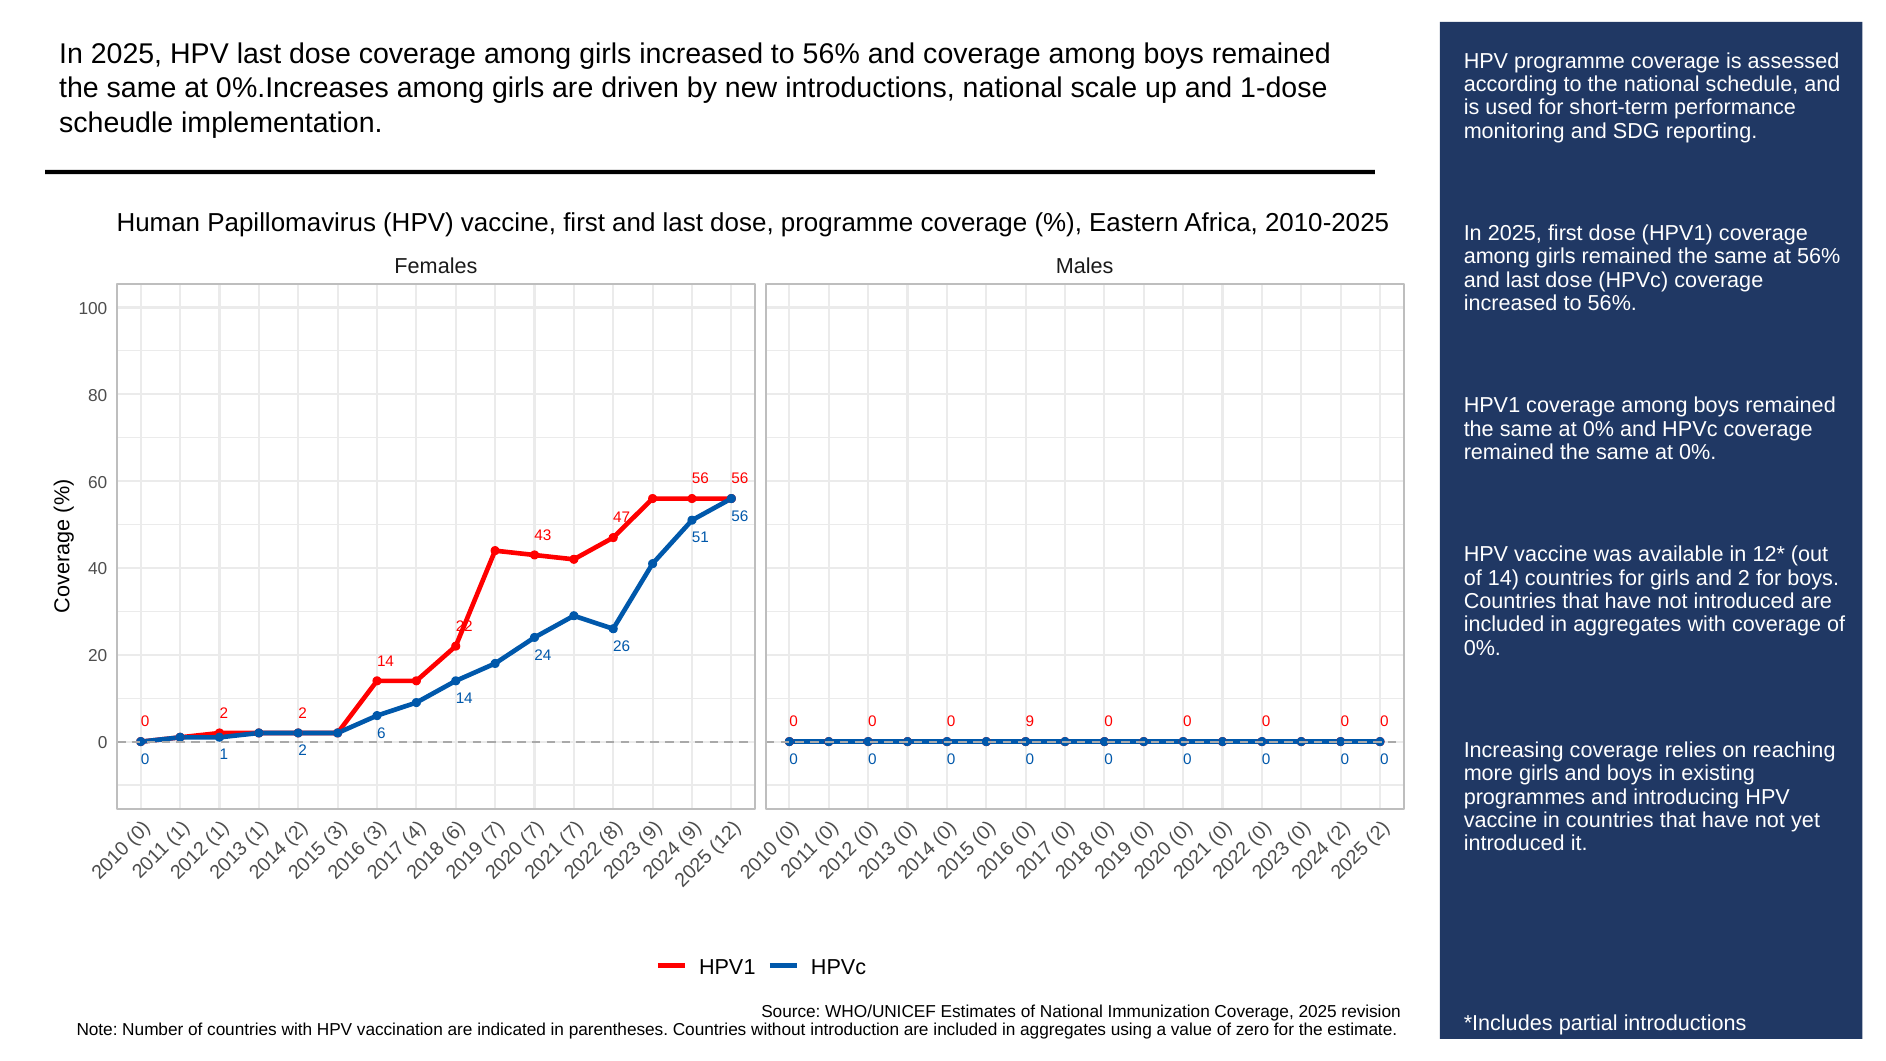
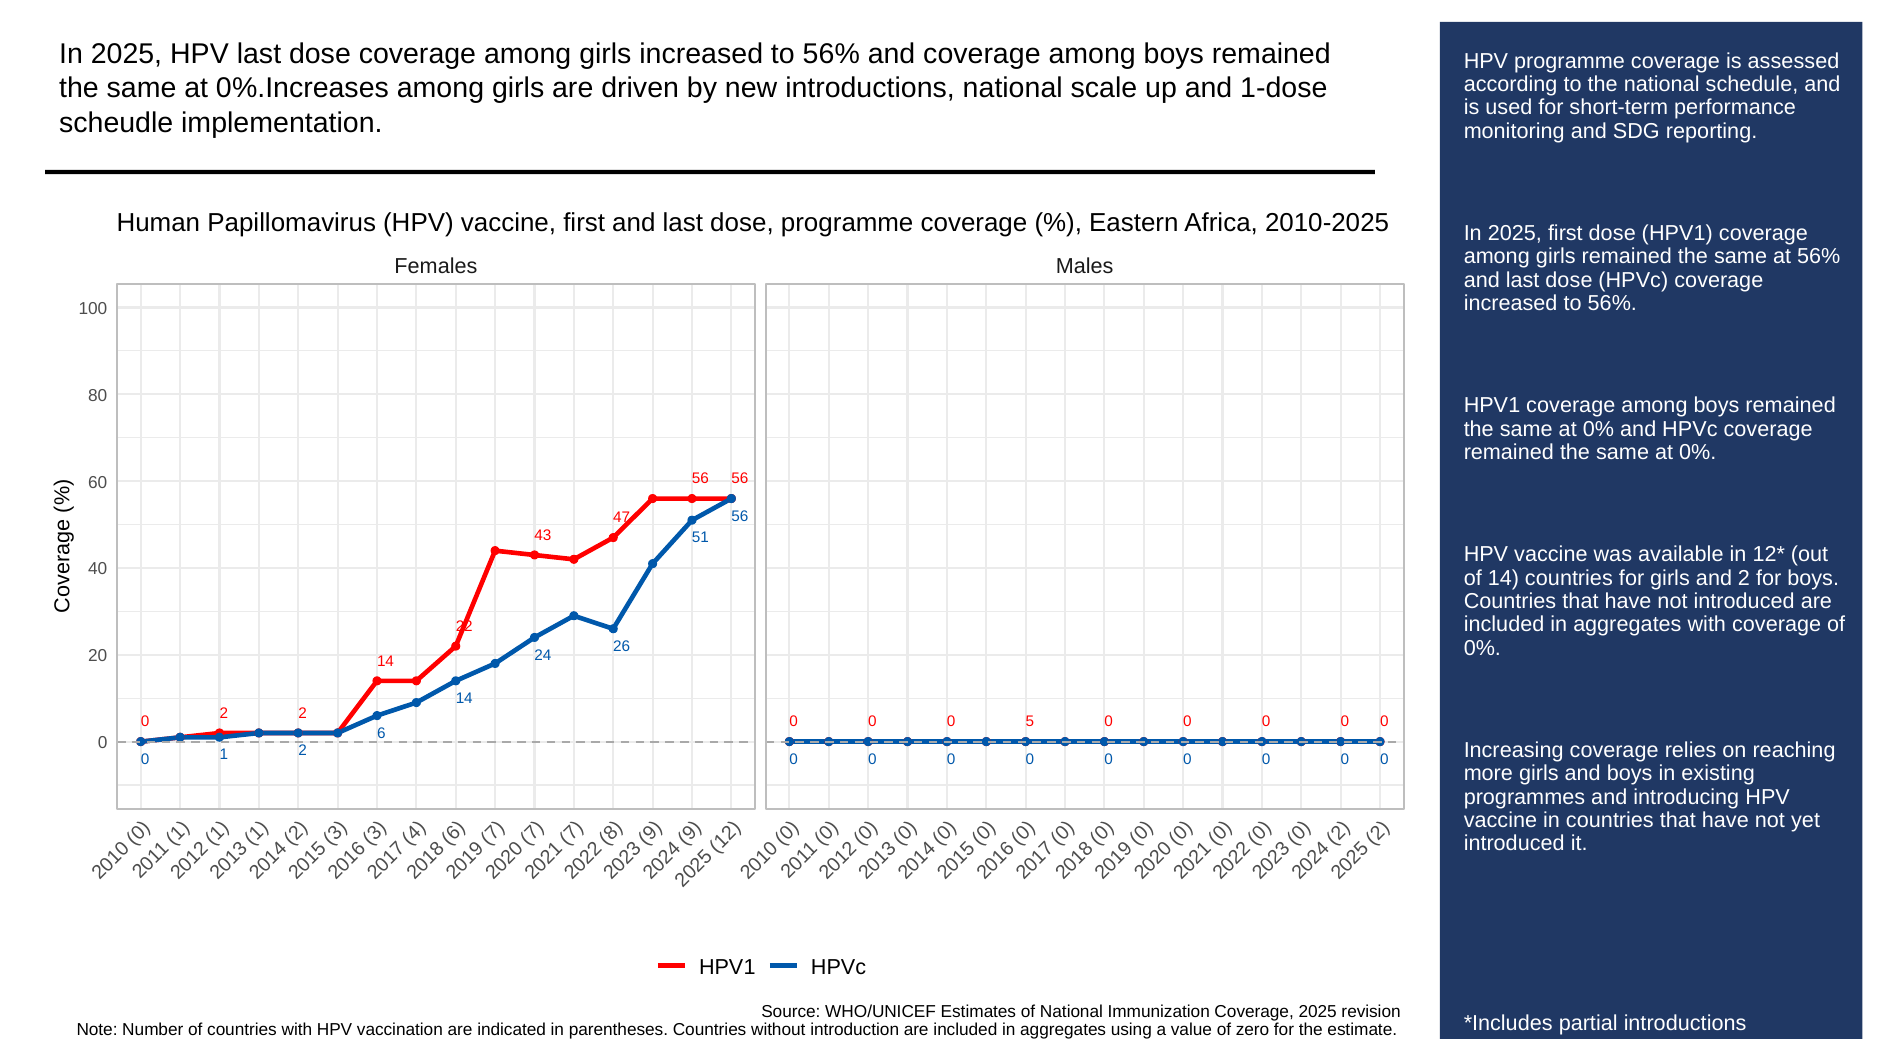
0 9: 9 -> 5 (1030, 722)
